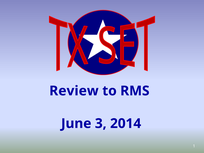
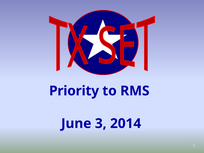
Review: Review -> Priority (74, 91)
